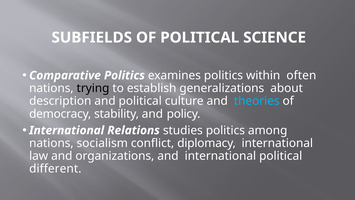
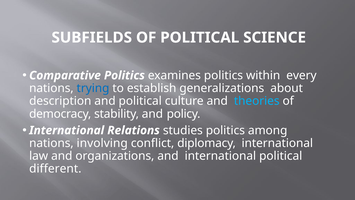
often: often -> every (301, 75)
trying colour: black -> blue (93, 88)
socialism: socialism -> involving (102, 143)
